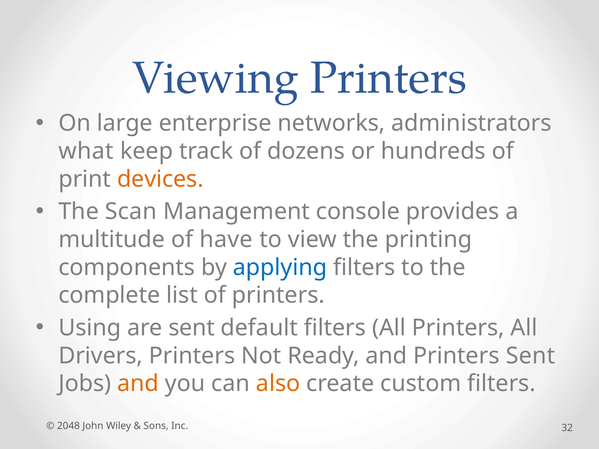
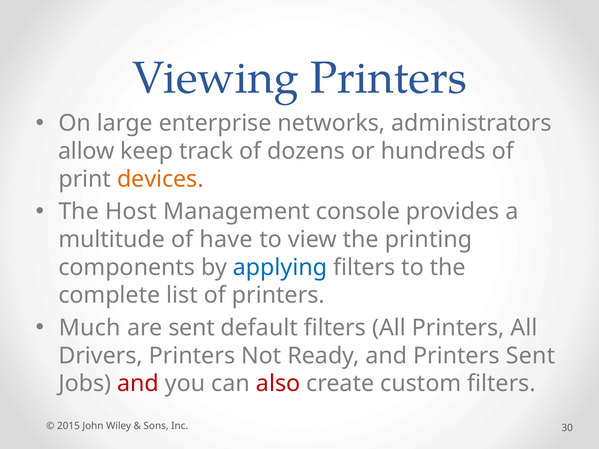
what: what -> allow (86, 151)
Scan: Scan -> Host (131, 212)
Using: Using -> Much (90, 328)
and colour: orange -> red (138, 384)
also colour: orange -> red (278, 384)
2048: 2048 -> 2015 (68, 426)
32: 32 -> 30 (567, 428)
